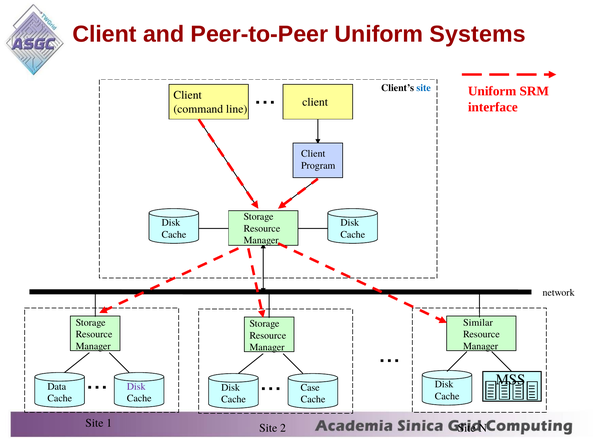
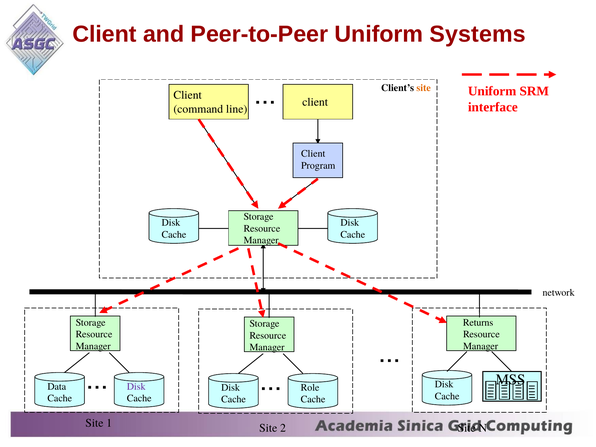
site colour: blue -> orange (424, 88)
Similar: Similar -> Returns (478, 322)
Case: Case -> Role (310, 387)
